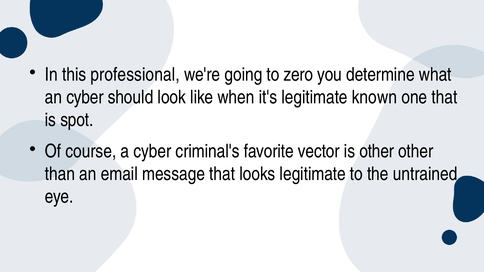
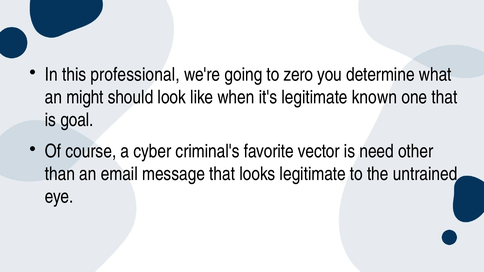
an cyber: cyber -> might (85, 97)
spot: spot -> goal (77, 120)
is other: other -> need (377, 151)
